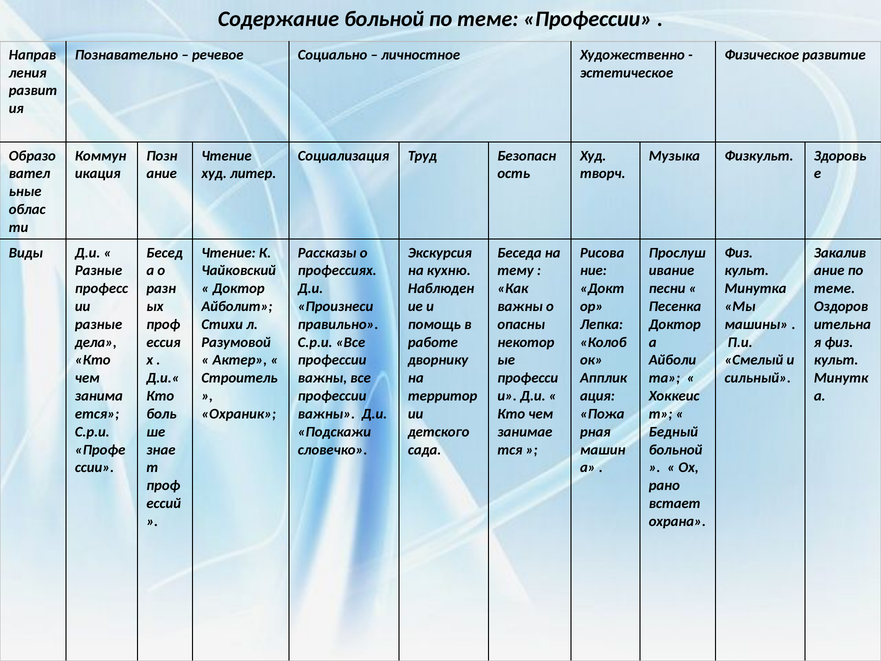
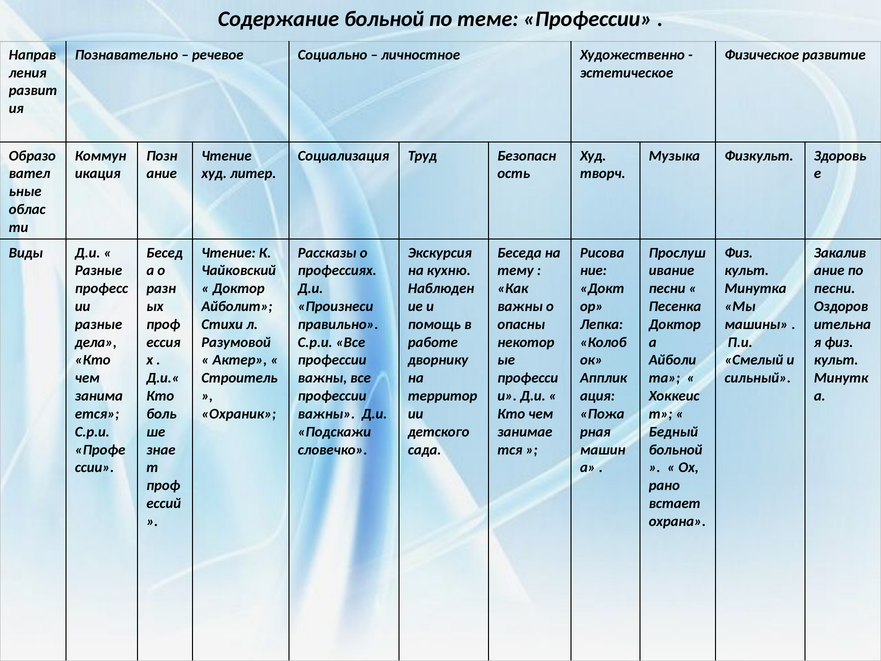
теме: теме -> песни (835, 288)
